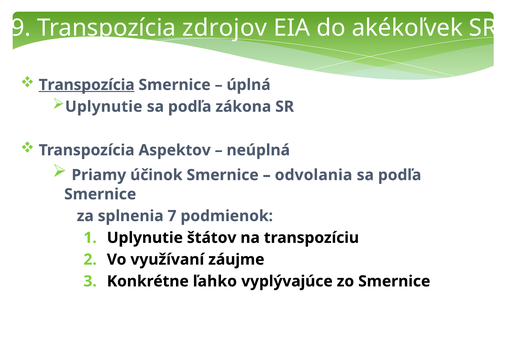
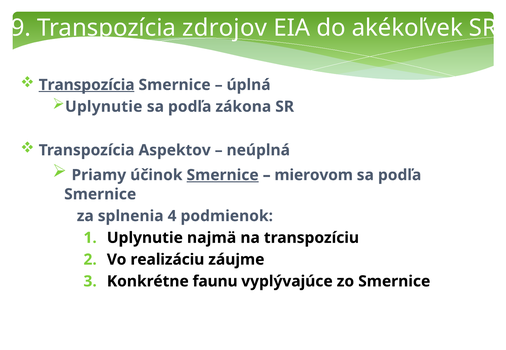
Smernice underline: none -> present (223, 175)
odvolania: odvolania -> mierovom (314, 175)
7: 7 -> 4 (172, 216)
štátov: štátov -> najmä (212, 238)
využívaní: využívaní -> realizáciu (167, 260)
ľahko: ľahko -> faunu (215, 282)
